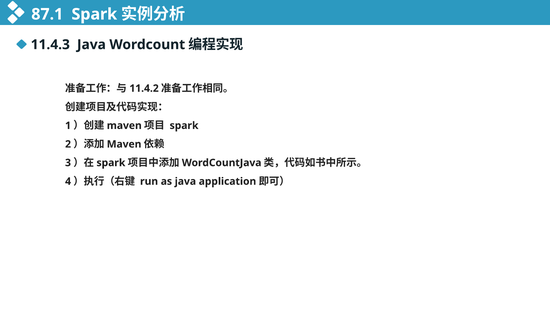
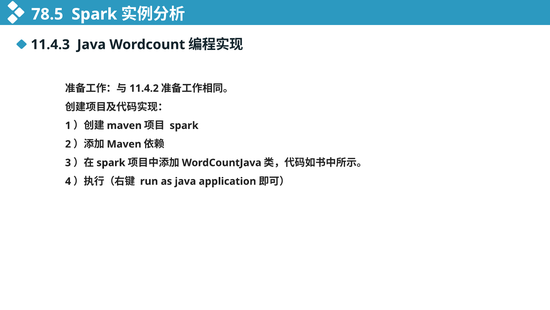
87.1: 87.1 -> 78.5 (47, 14)
